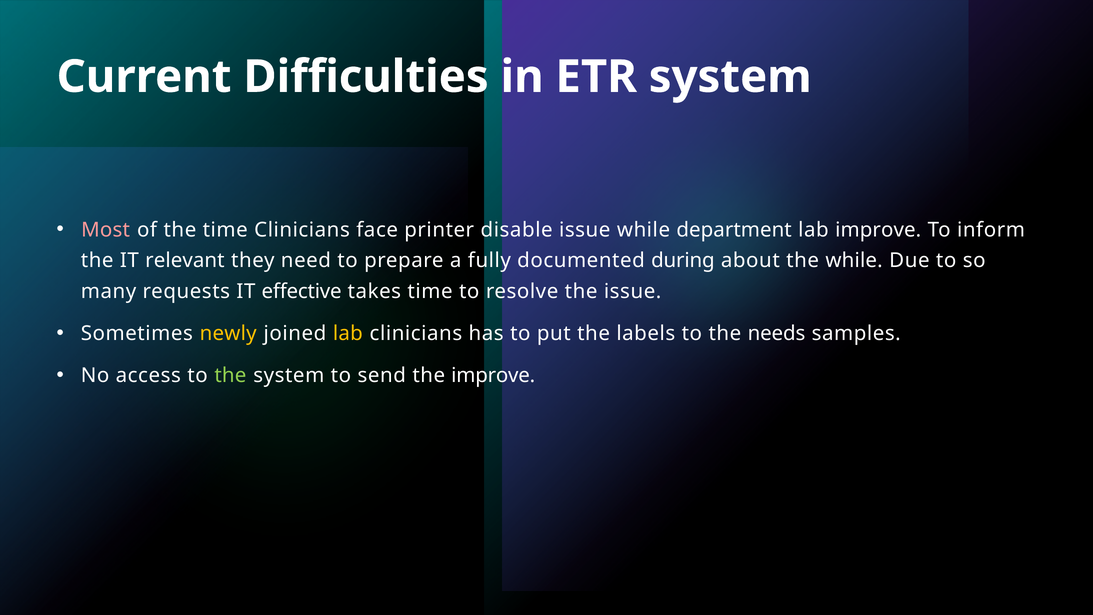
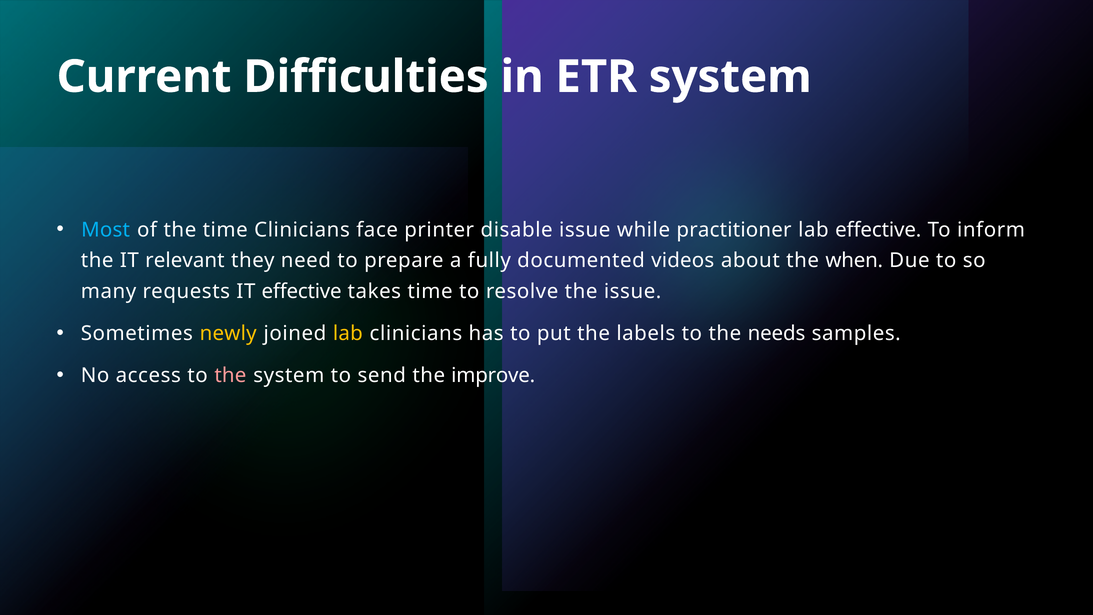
Most colour: pink -> light blue (106, 230)
department: department -> practitioner (734, 230)
lab improve: improve -> effective (878, 230)
during: during -> videos (683, 260)
the while: while -> when (854, 260)
the colour: light green -> pink (230, 375)
